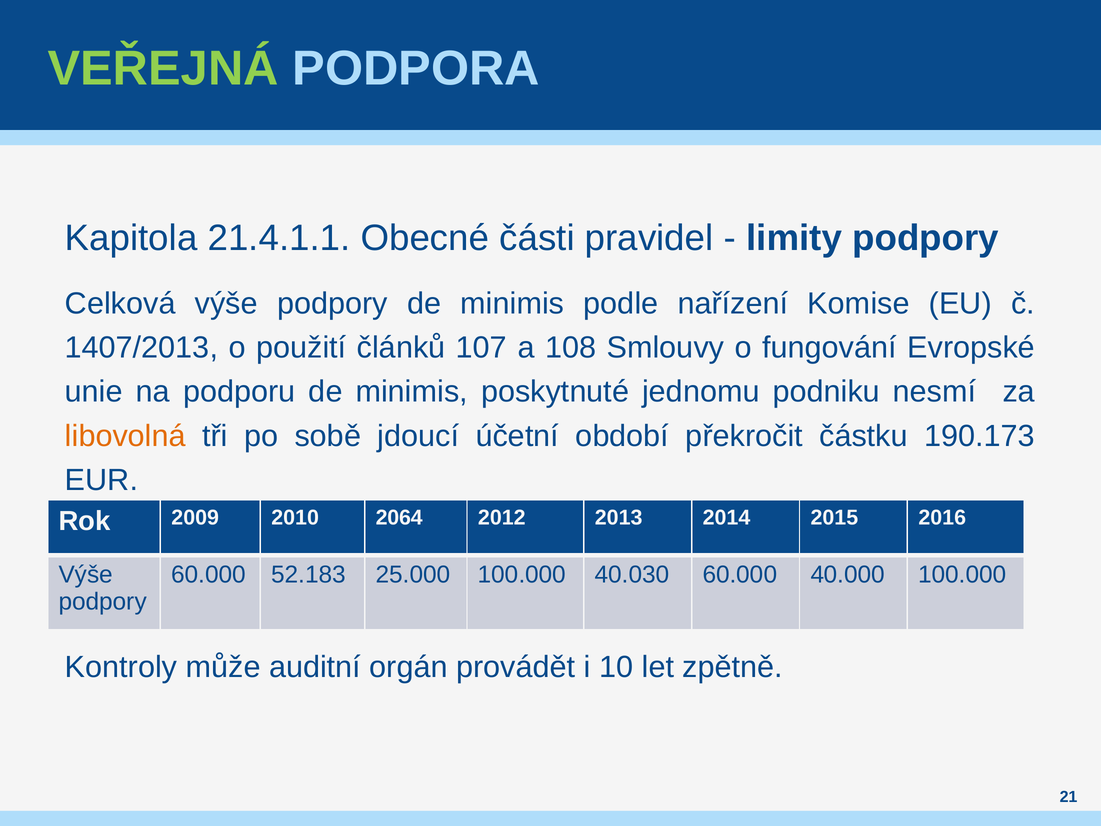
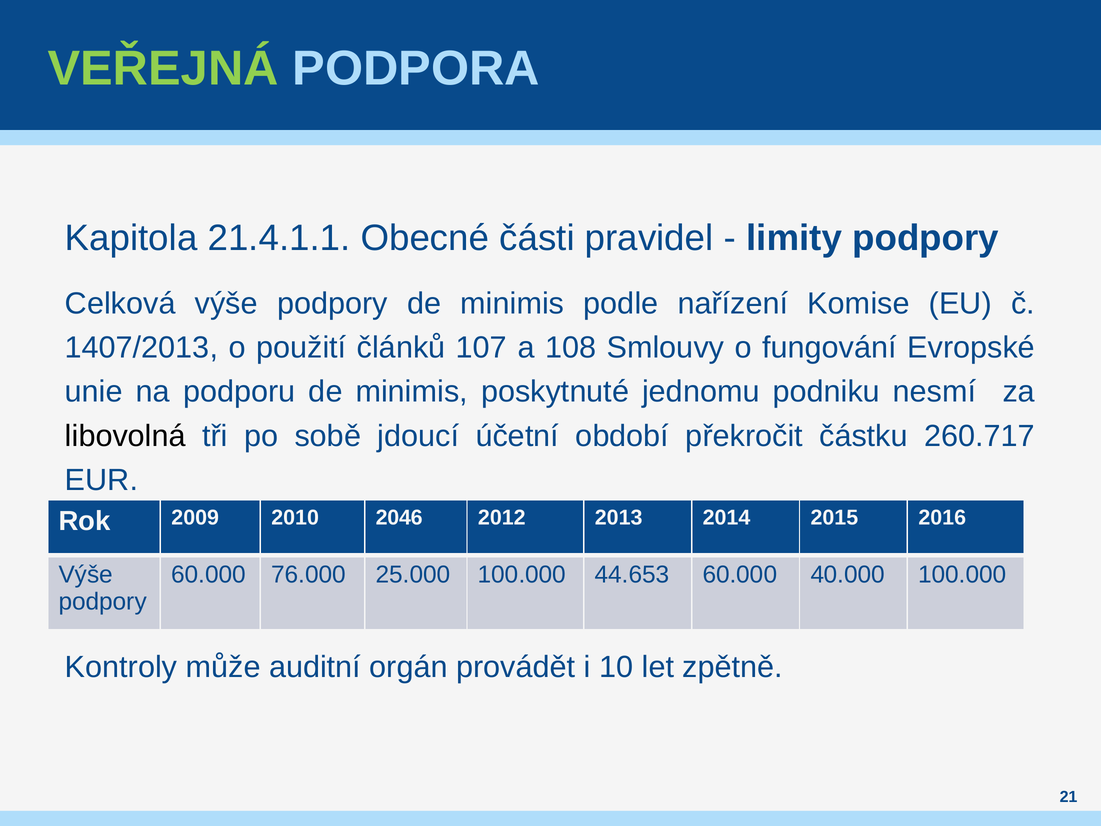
libovolná colour: orange -> black (125, 436)
190.173: 190.173 -> 260.717 (979, 436)
2064: 2064 -> 2046 (399, 517)
52.183: 52.183 -> 76.000 (309, 575)
40.030: 40.030 -> 44.653 (632, 575)
